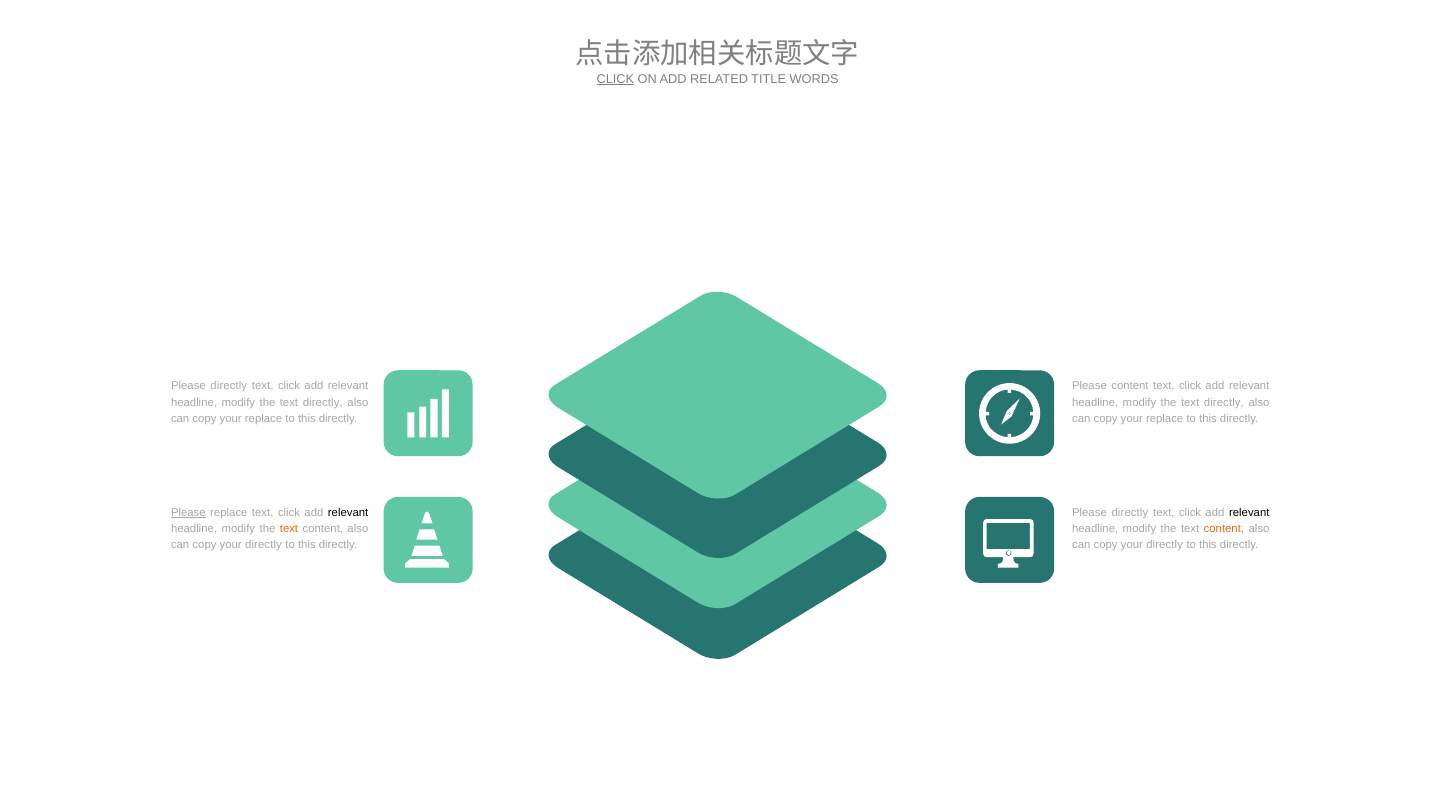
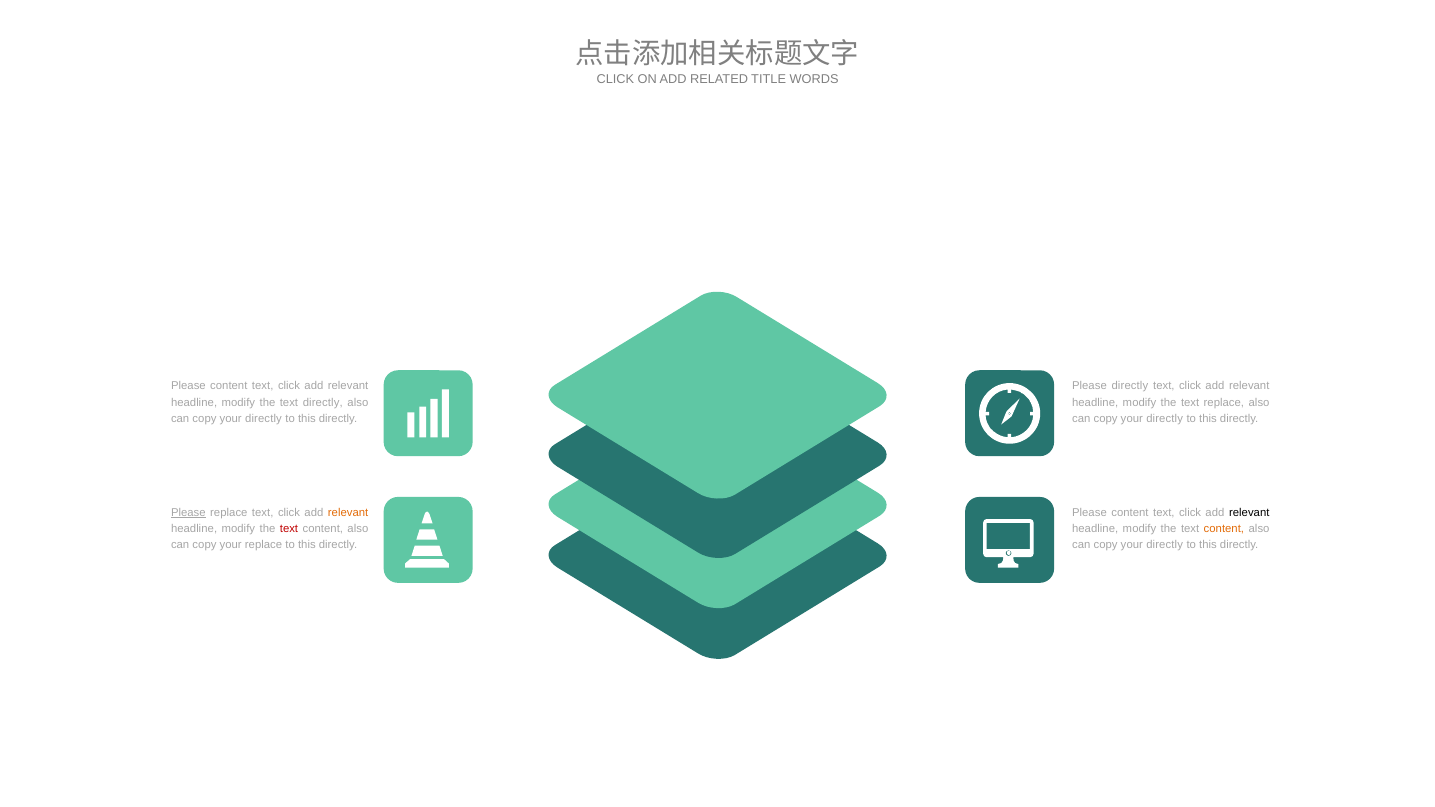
CLICK underline: present -> none (615, 79)
directly: directly -> content (229, 386)
Please content: content -> directly (1130, 386)
directly: directly -> replace (1224, 402)
replace: replace -> directly (263, 419)
replace: replace -> directly (1165, 419)
relevant colour: black -> orange (348, 513)
directly: directly -> content (1130, 513)
text colour: orange -> red (289, 529)
directly: directly -> replace (264, 545)
